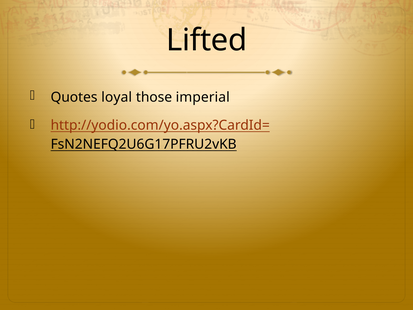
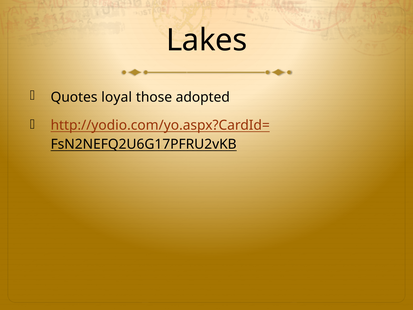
Lifted: Lifted -> Lakes (207, 40)
imperial: imperial -> adopted (203, 97)
